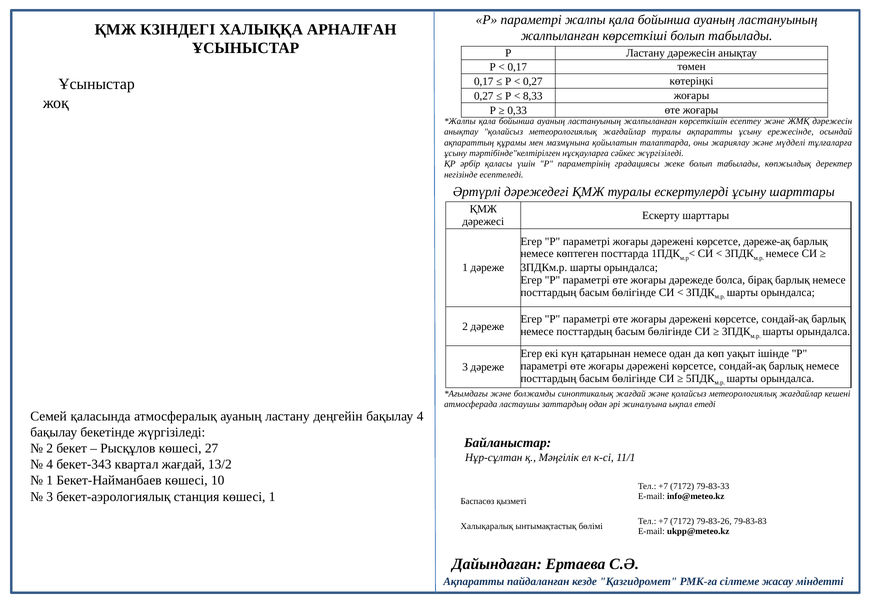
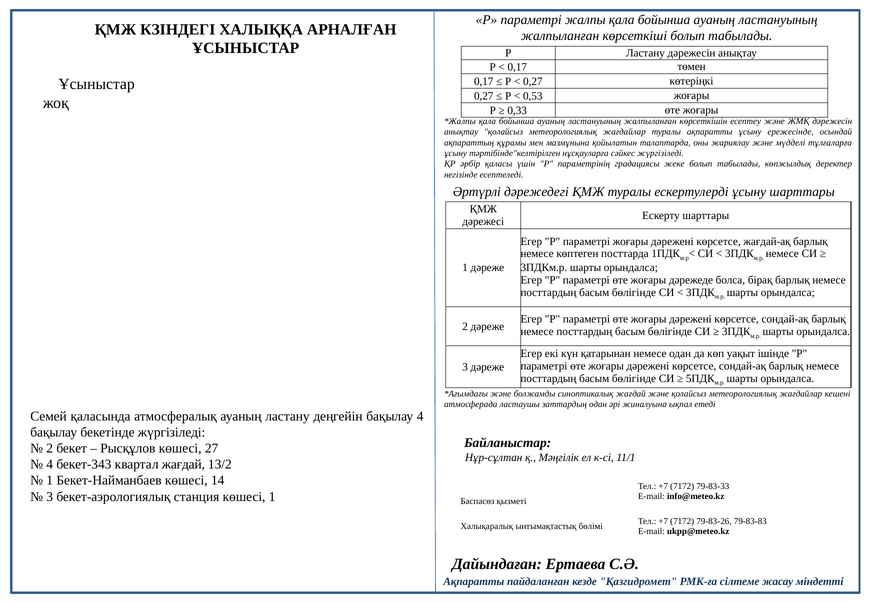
8,33: 8,33 -> 0,53 (533, 96)
дәреже-ақ: дәреже-ақ -> жағдай-ақ (767, 241)
10: 10 -> 14 (218, 481)
